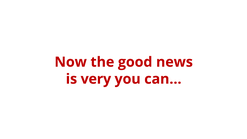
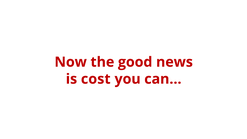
very: very -> cost (96, 79)
